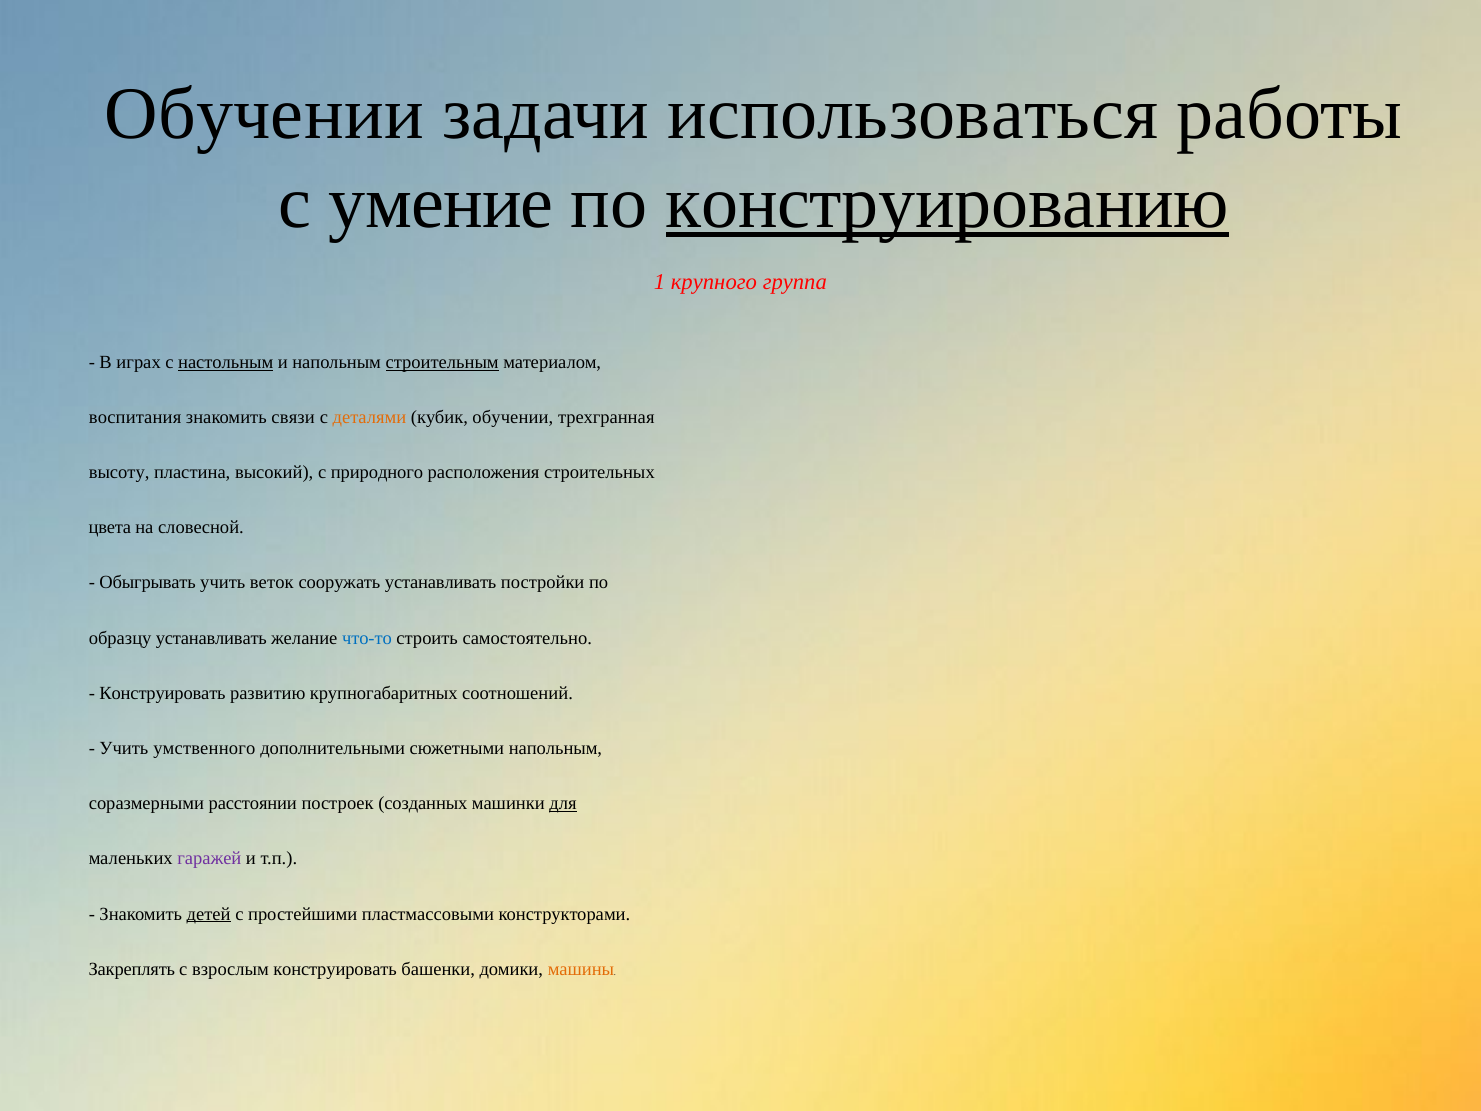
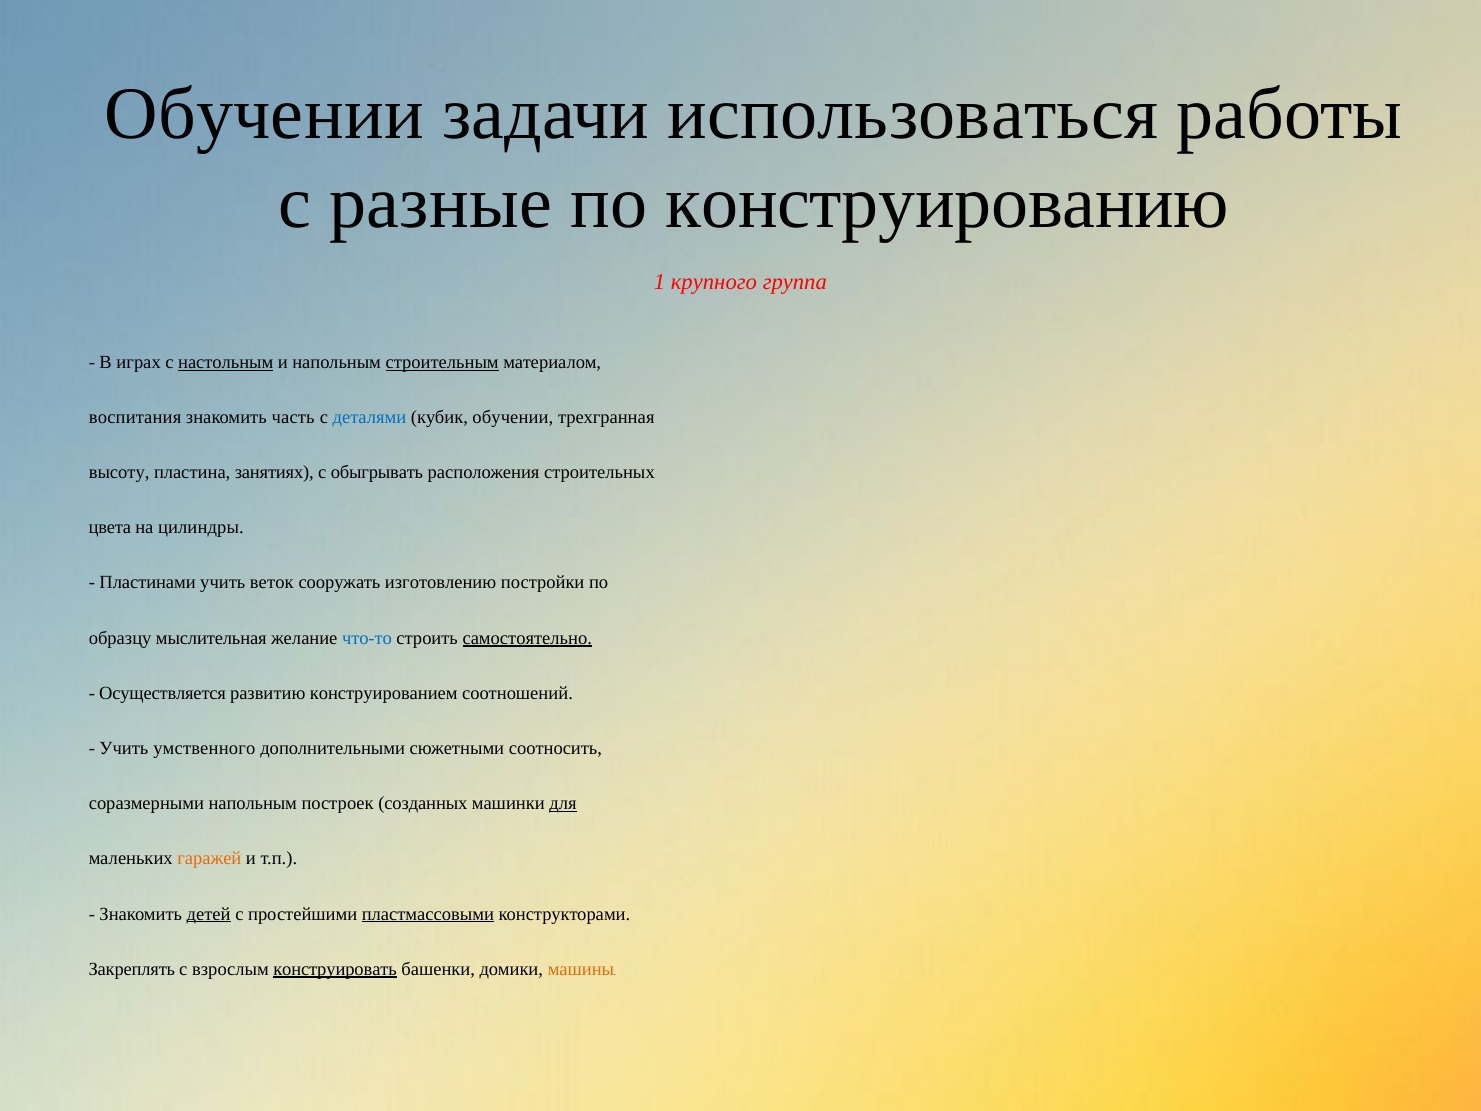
умение: умение -> разные (441, 203)
конструированию underline: present -> none (947, 203)
связи: связи -> часть (293, 417)
деталями colour: orange -> blue (369, 417)
высокий: высокий -> занятиях (274, 472)
природного: природного -> обыгрывать (377, 472)
словесной: словесной -> цилиндры (201, 528)
Обыгрывать: Обыгрывать -> Пластинами (148, 583)
сооружать устанавливать: устанавливать -> изготовлению (441, 583)
образцу устанавливать: устанавливать -> мыслительная (211, 638)
самостоятельно underline: none -> present (527, 638)
Конструировать: Конструировать -> Осуществляется (163, 693)
крупногабаритных: крупногабаритных -> конструированием (384, 693)
сюжетными напольным: напольным -> соотносить (555, 748)
соразмерными расстоянии: расстоянии -> напольным (253, 803)
гаражей colour: purple -> orange (209, 859)
пластмассовыми underline: none -> present (428, 914)
конструировать underline: none -> present (335, 969)
